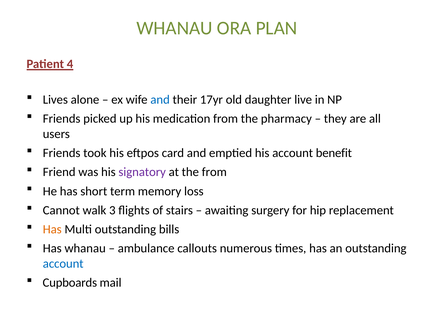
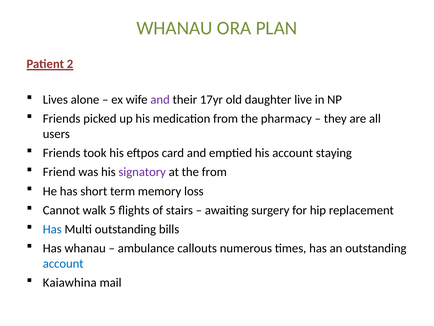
4: 4 -> 2 (70, 64)
and colour: blue -> purple (160, 99)
benefit: benefit -> staying (334, 153)
3: 3 -> 5 (112, 210)
Has colour: orange -> blue (52, 229)
Cupboards: Cupboards -> Kaiawhina (70, 282)
